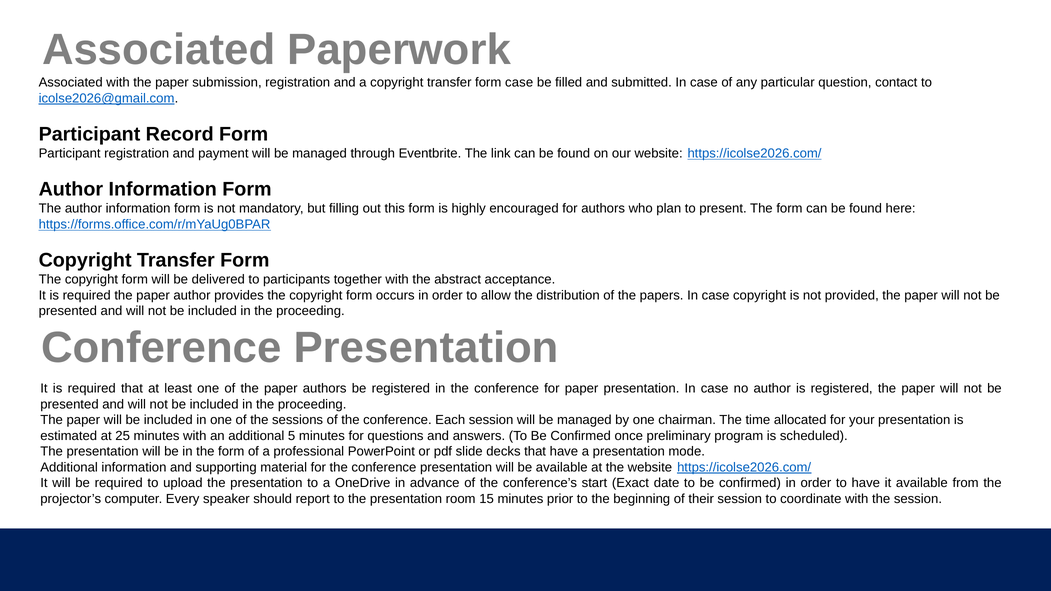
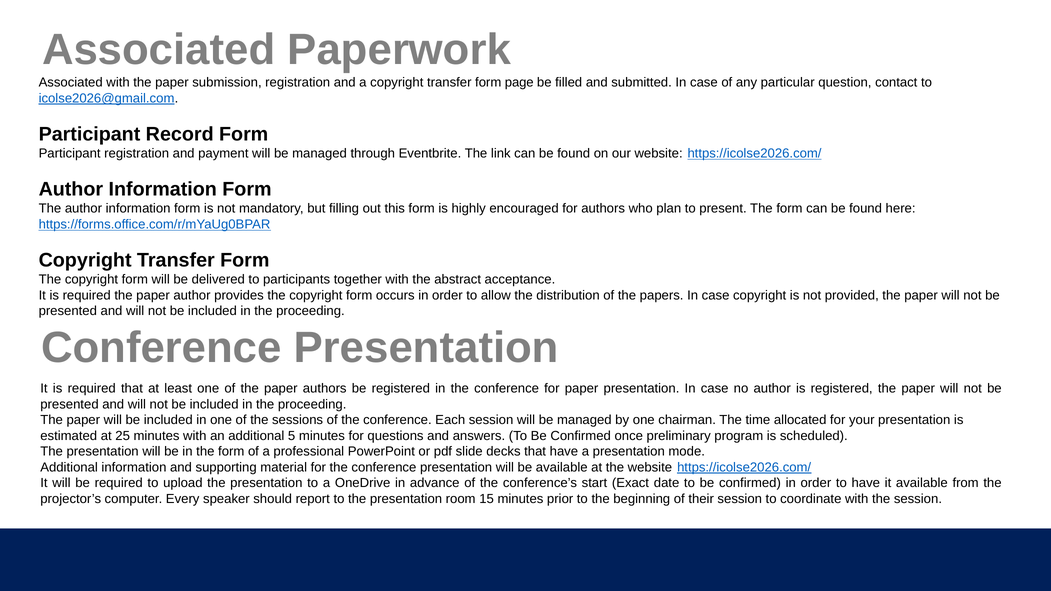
form case: case -> page (519, 83)
